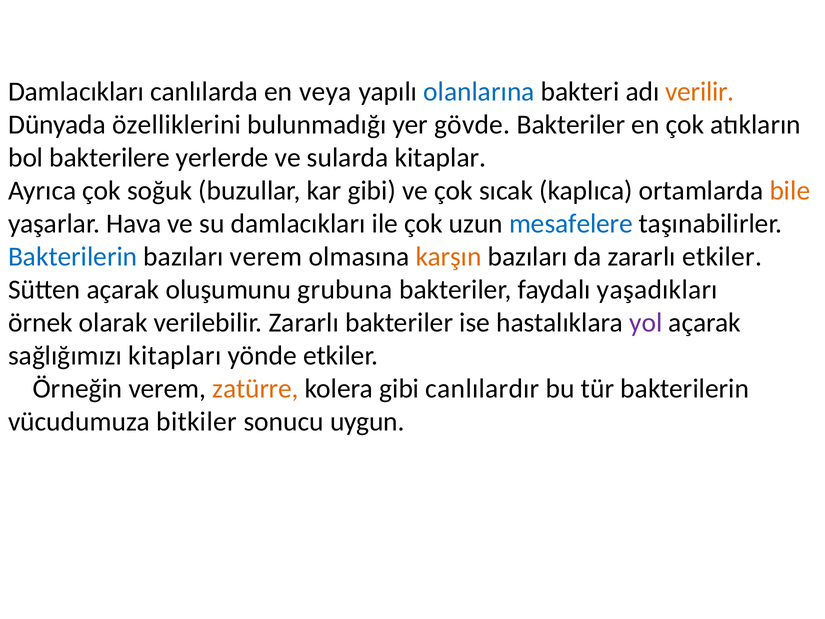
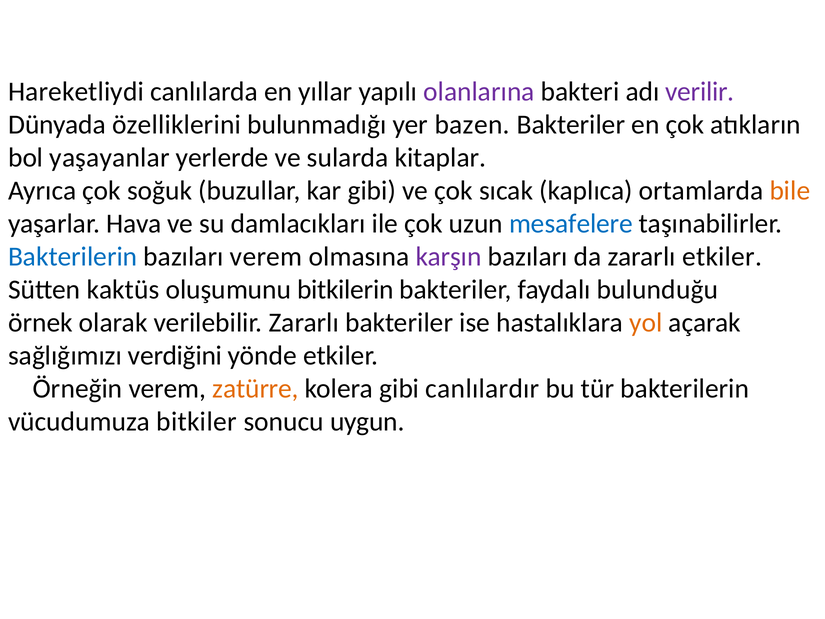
Damlacıkları: Damlacıkları -> Hareketliydi (76, 91)
veya: veya -> yıllar (325, 91)
olanlarına colour: blue -> purple (479, 91)
verilir colour: orange -> purple (700, 91)
gövde: gövde -> bazen (472, 124)
bakterilere: bakterilere -> yaşayanlar (110, 157)
karşın colour: orange -> purple (449, 256)
Sütten açarak: açarak -> kaktüs (123, 289)
grubuna: grubuna -> bitkilerin (345, 289)
yaşadıkları: yaşadıkları -> bulunduğu (657, 289)
yol colour: purple -> orange (646, 322)
kitapları: kitapları -> verdiğini (175, 355)
